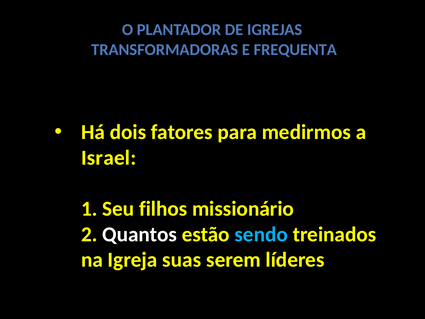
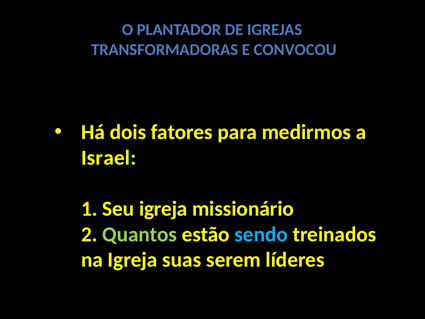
FREQUENTA: FREQUENTA -> CONVOCOU (295, 50)
Seu filhos: filhos -> igreja (163, 209)
Quantos colour: white -> light green (140, 234)
